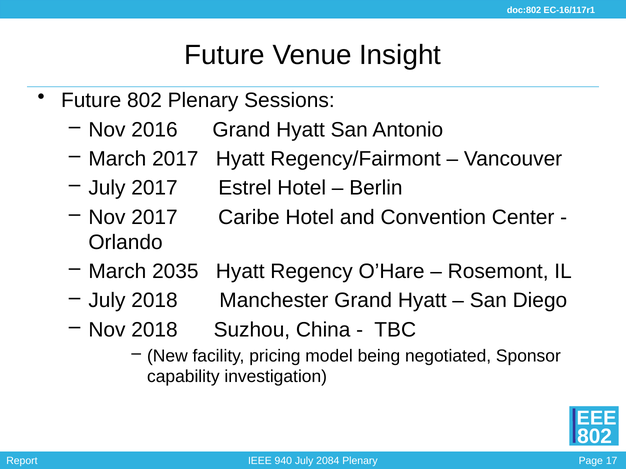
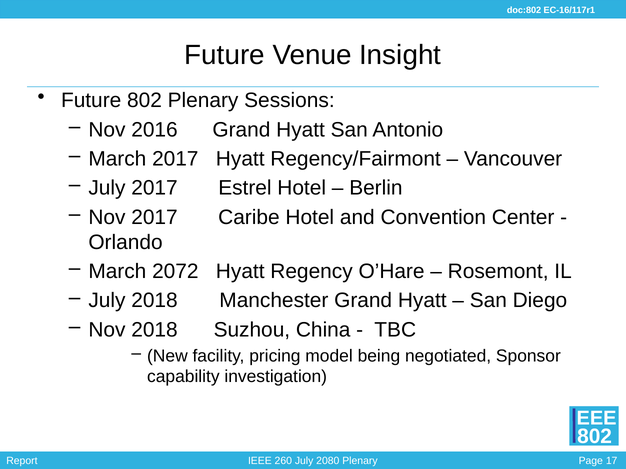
2035: 2035 -> 2072 (175, 272)
940: 940 -> 260 (283, 461)
2084: 2084 -> 2080 (328, 461)
